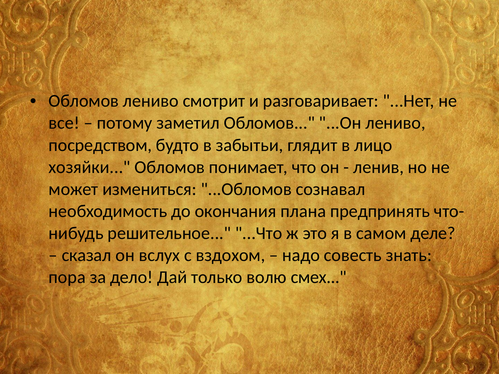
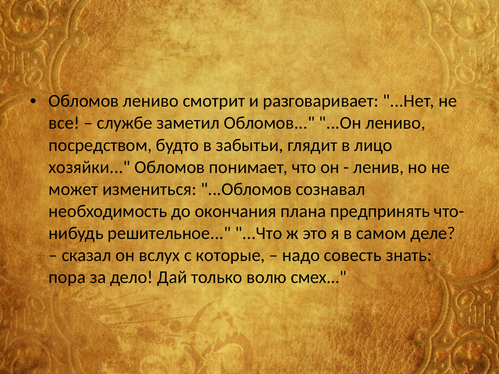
потому: потому -> службе (125, 123)
вздохом: вздохом -> которые (231, 255)
